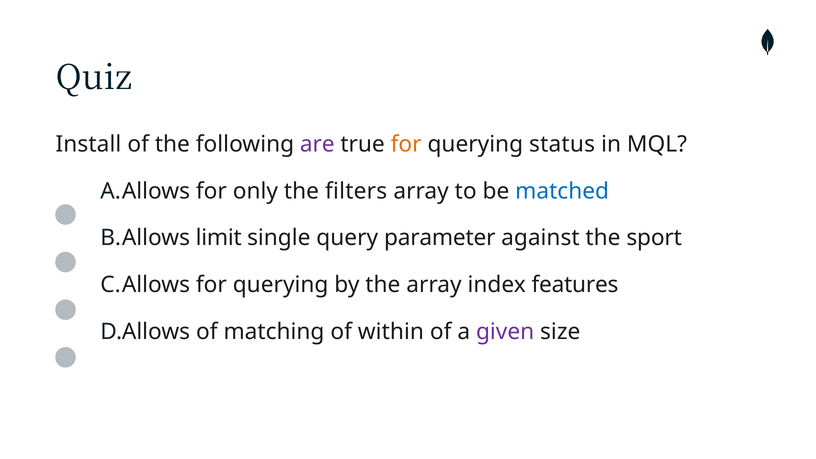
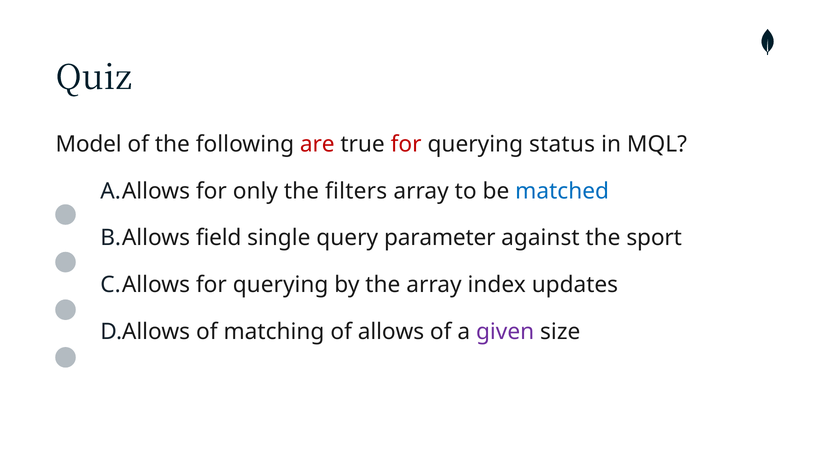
Install: Install -> Model (89, 144)
are colour: purple -> red (317, 144)
for colour: orange -> red (406, 144)
limit: limit -> field (219, 238)
features: features -> updates (575, 285)
within: within -> allows (391, 332)
